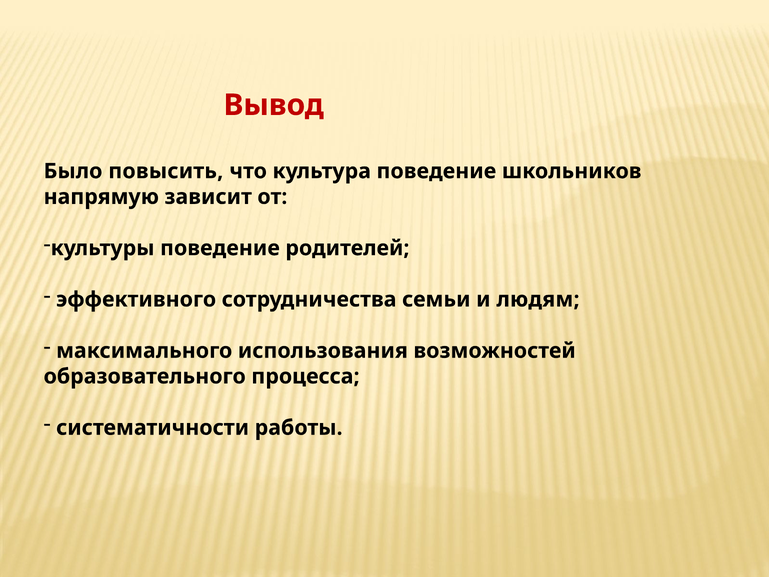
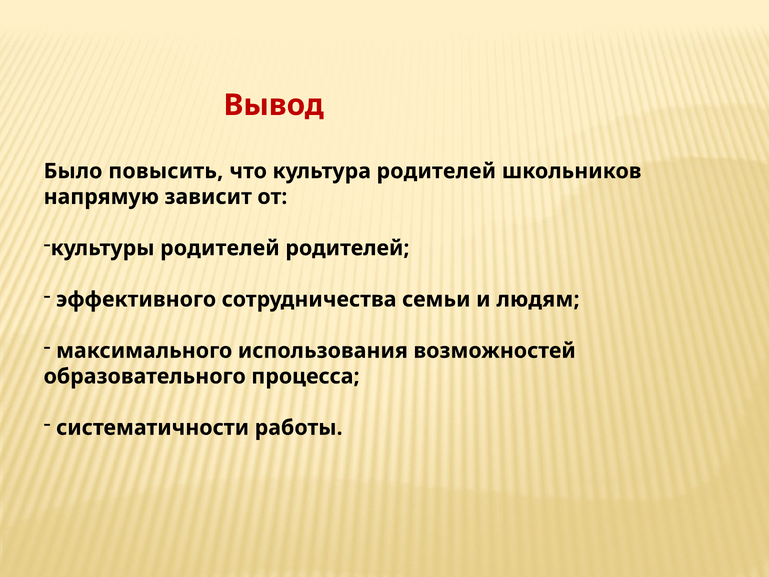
культура поведение: поведение -> родителей (436, 171)
культуры поведение: поведение -> родителей (220, 248)
